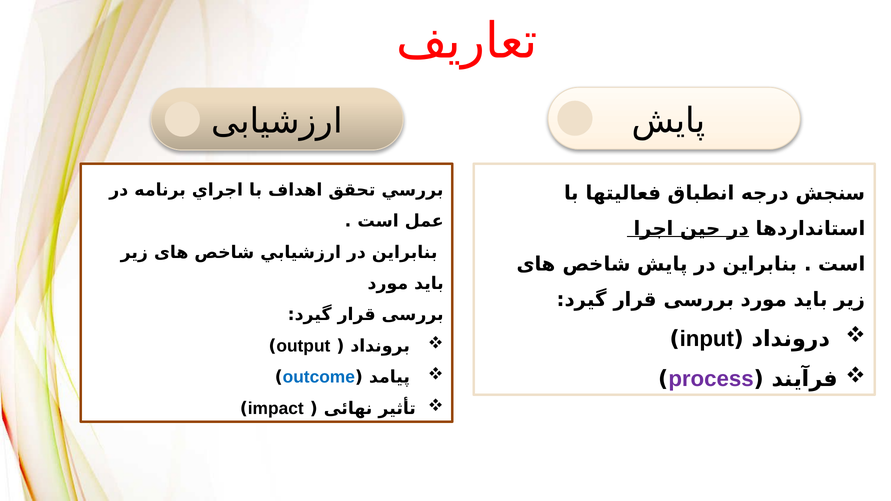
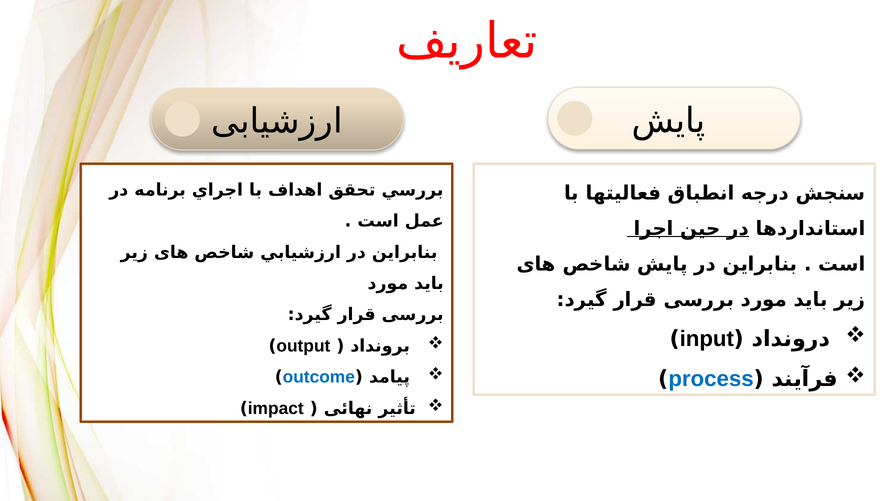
process colour: purple -> blue (711, 379)
